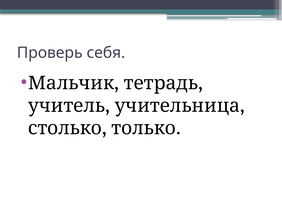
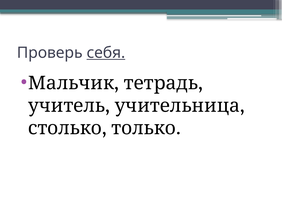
себя underline: none -> present (106, 53)
